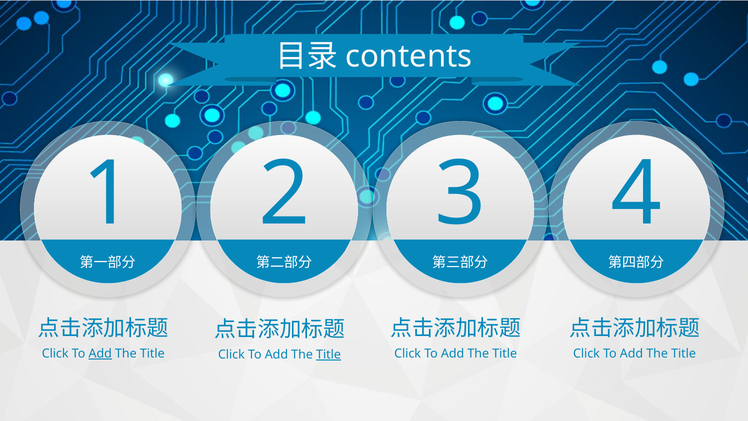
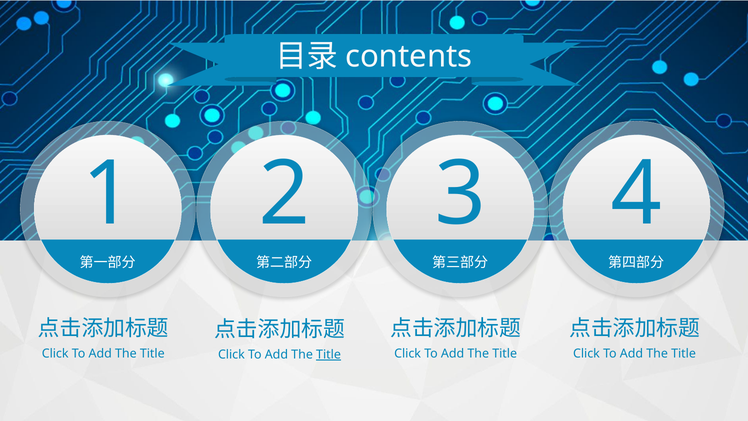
Add underline: present -> none (100, 353)
